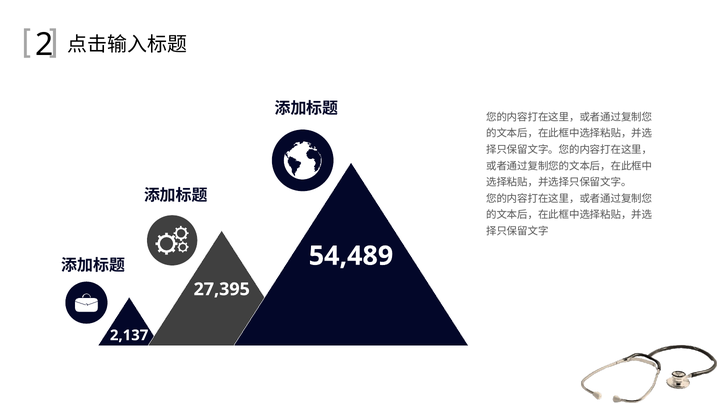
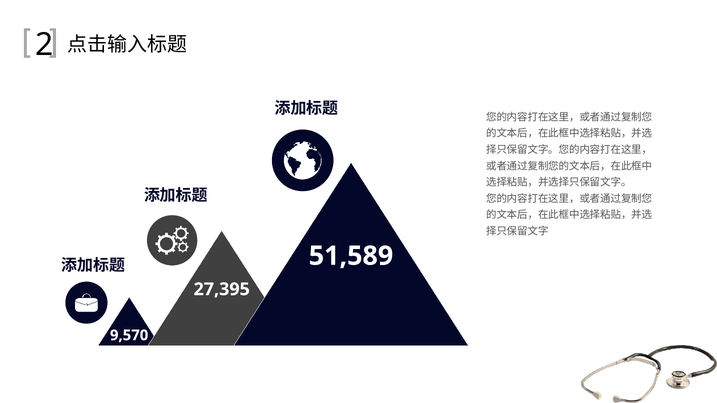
54,489: 54,489 -> 51,589 (351, 256)
2,137: 2,137 -> 9,570 (129, 336)
